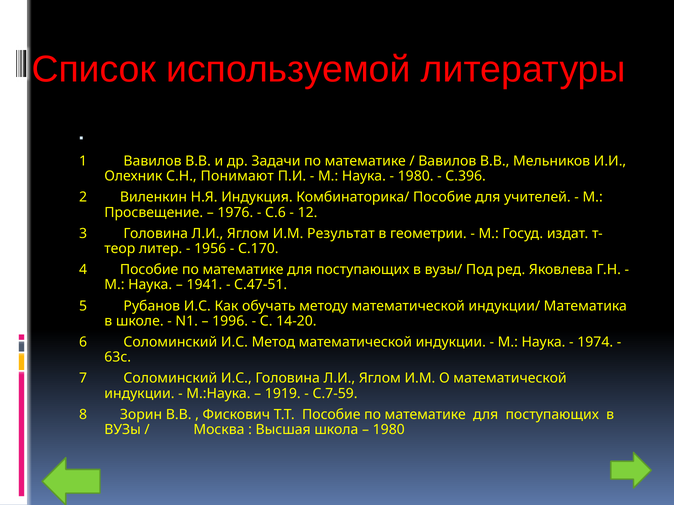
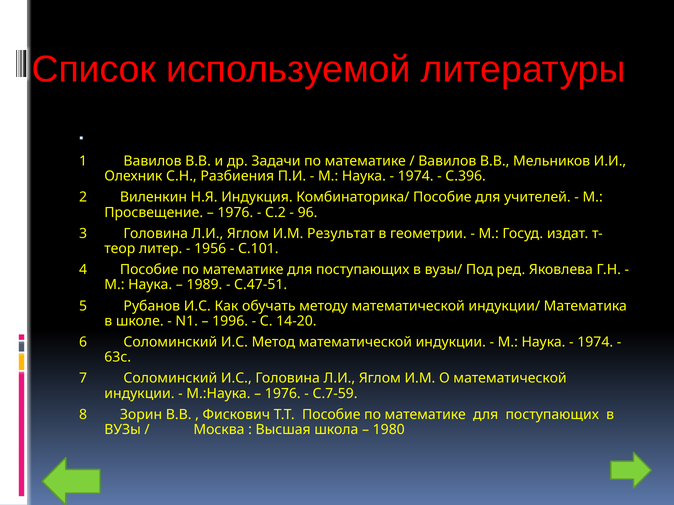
Понимают: Понимают -> Разбиения (237, 176)
1980: 1980 -> 1974 (416, 176)
С.6: С.6 -> С.2 (275, 213)
12: 12 -> 96 (308, 213)
С.170: С.170 -> С.101 (258, 249)
1941: 1941 -> 1989 (204, 285)
1919: 1919 -> 1976 (283, 394)
